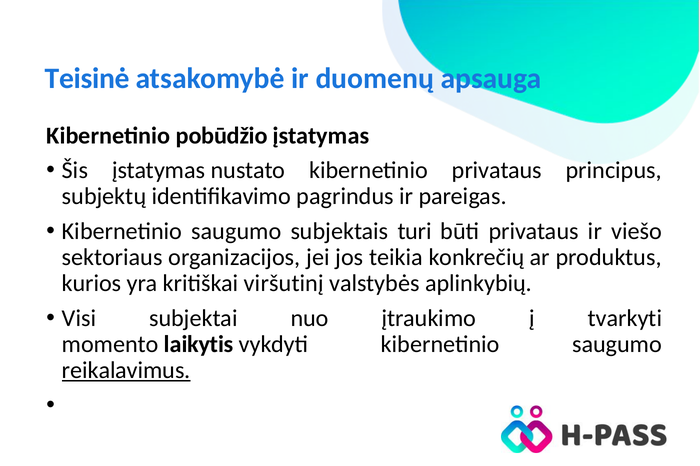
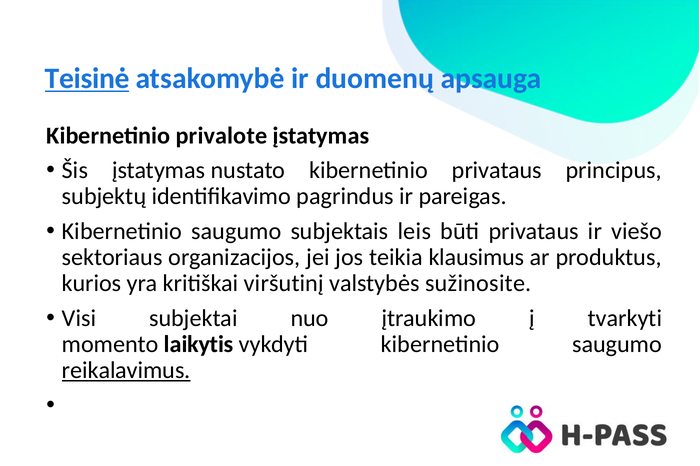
Teisinė underline: none -> present (87, 79)
pobūdžio: pobūdžio -> privalote (222, 136)
turi: turi -> leis (414, 231)
konkrečių: konkrečių -> klausimus (476, 258)
aplinkybių: aplinkybių -> sužinosite (478, 284)
